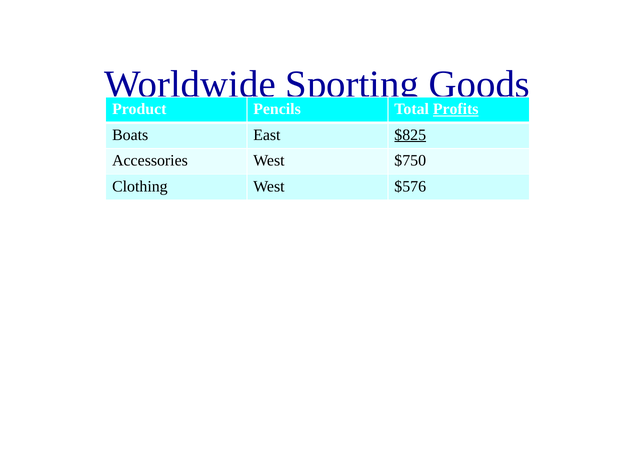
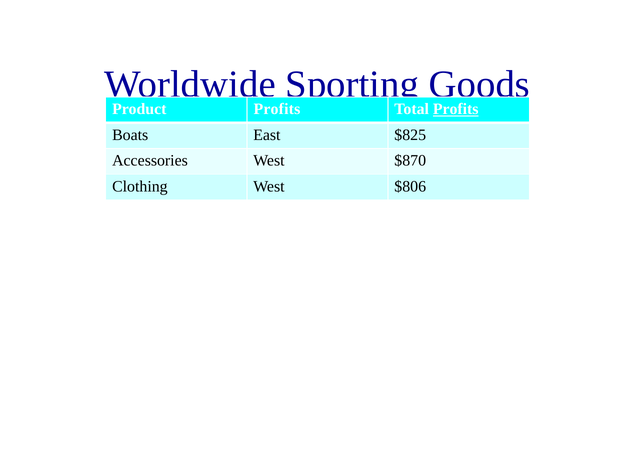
Product Pencils: Pencils -> Profits (277, 109)
$825 underline: present -> none (410, 135)
$750: $750 -> $870 (410, 161)
$576: $576 -> $806 (410, 186)
